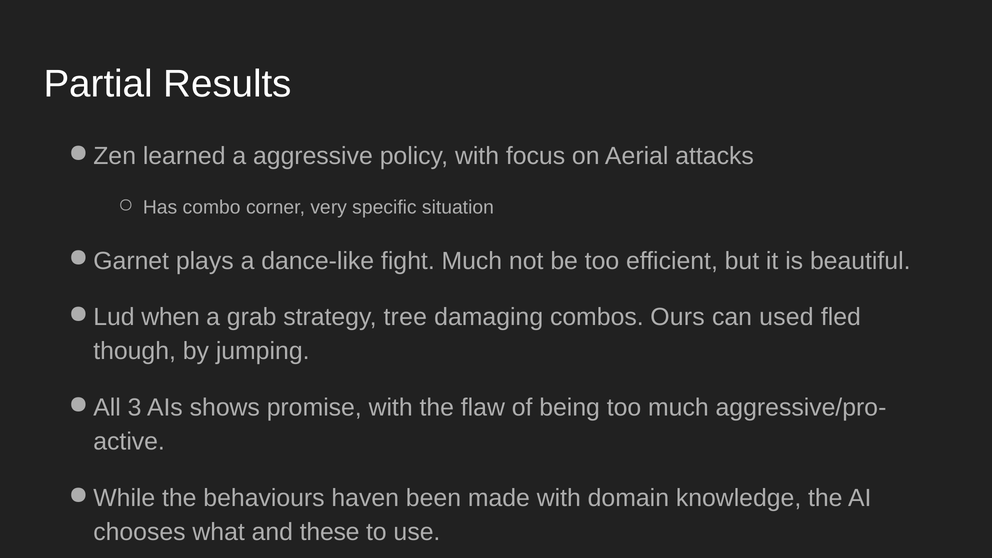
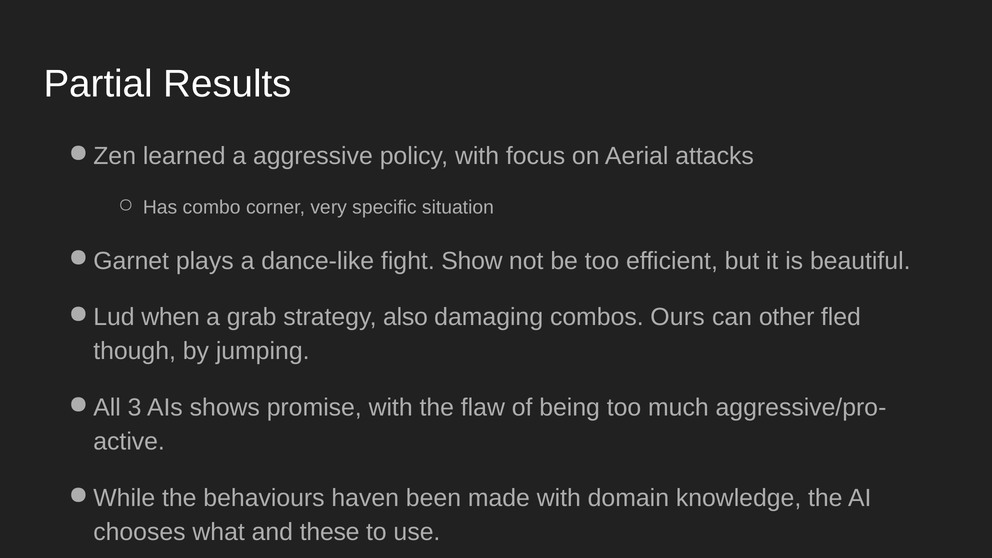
fight Much: Much -> Show (472, 261)
tree: tree -> also (405, 317)
used: used -> other (787, 317)
